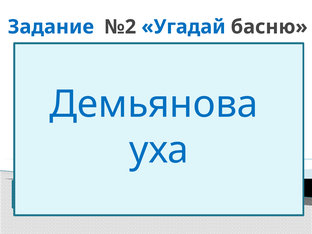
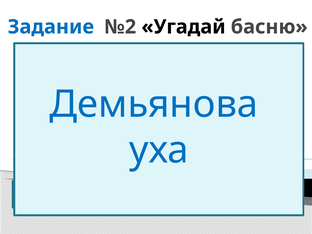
Угадай colour: blue -> black (183, 27)
